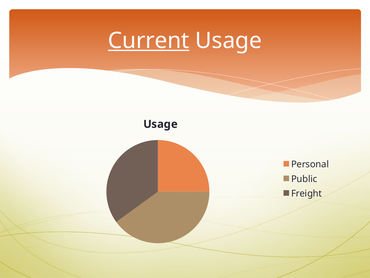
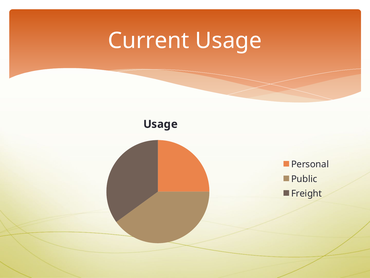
Current underline: present -> none (149, 41)
